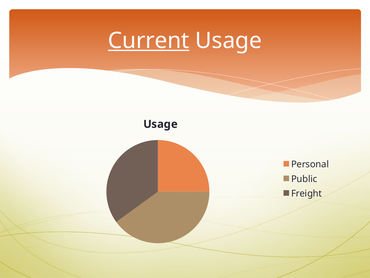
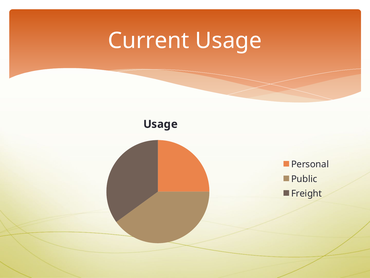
Current underline: present -> none (149, 41)
